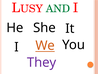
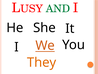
They colour: purple -> orange (42, 62)
